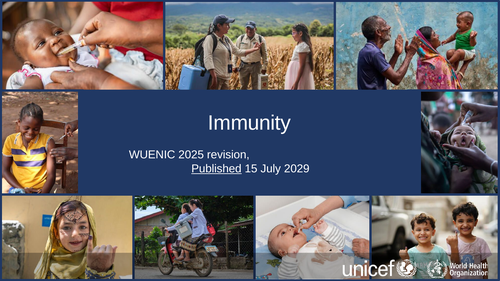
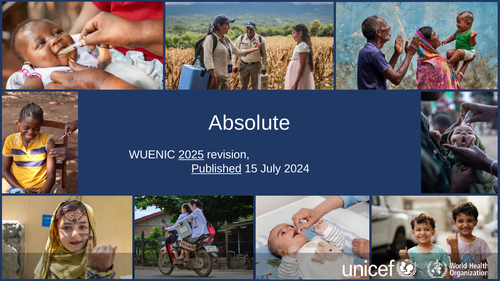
Immunity: Immunity -> Absolute (249, 123)
2025 underline: none -> present (191, 155)
2029: 2029 -> 2024 (297, 169)
